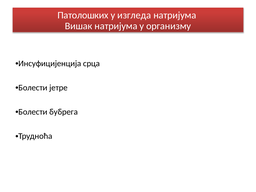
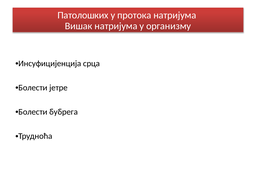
изгледа: изгледа -> протока (134, 15)
